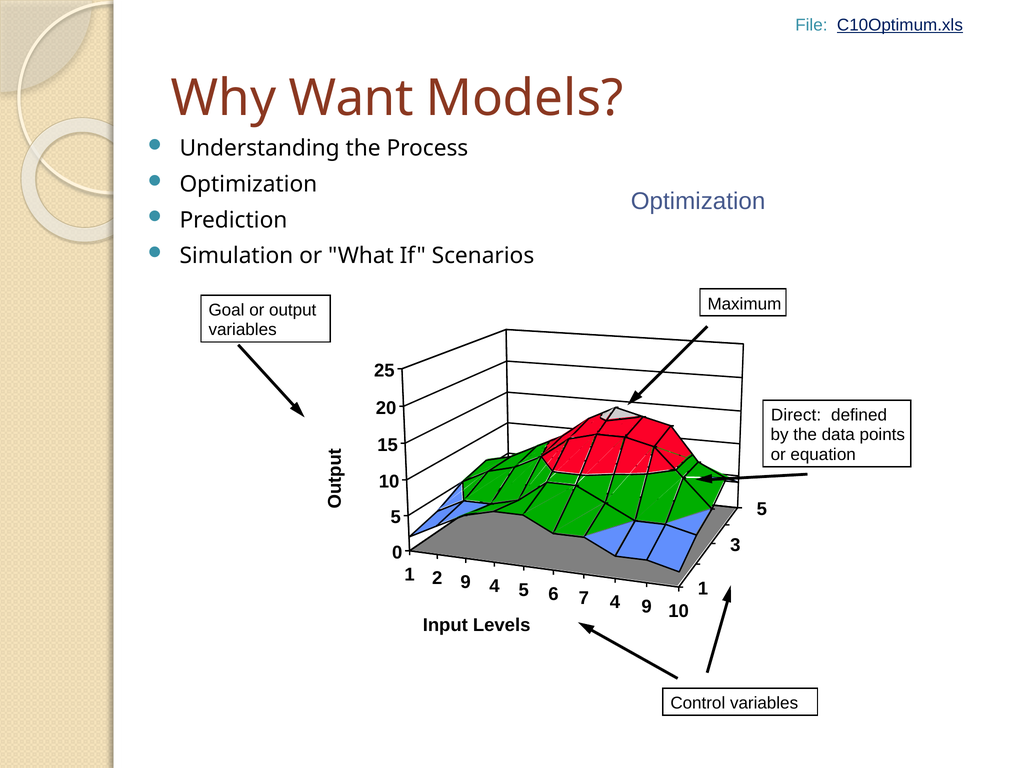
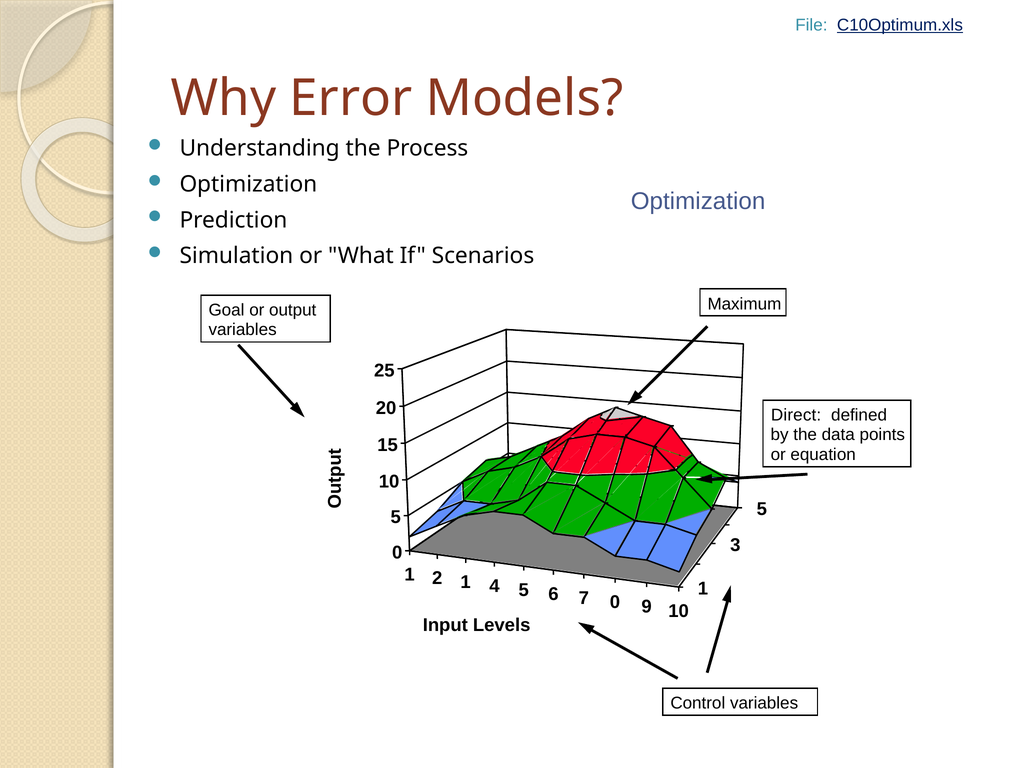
Want: Want -> Error (351, 98)
2 9: 9 -> 1 (466, 582)
7 4: 4 -> 0 (615, 602)
